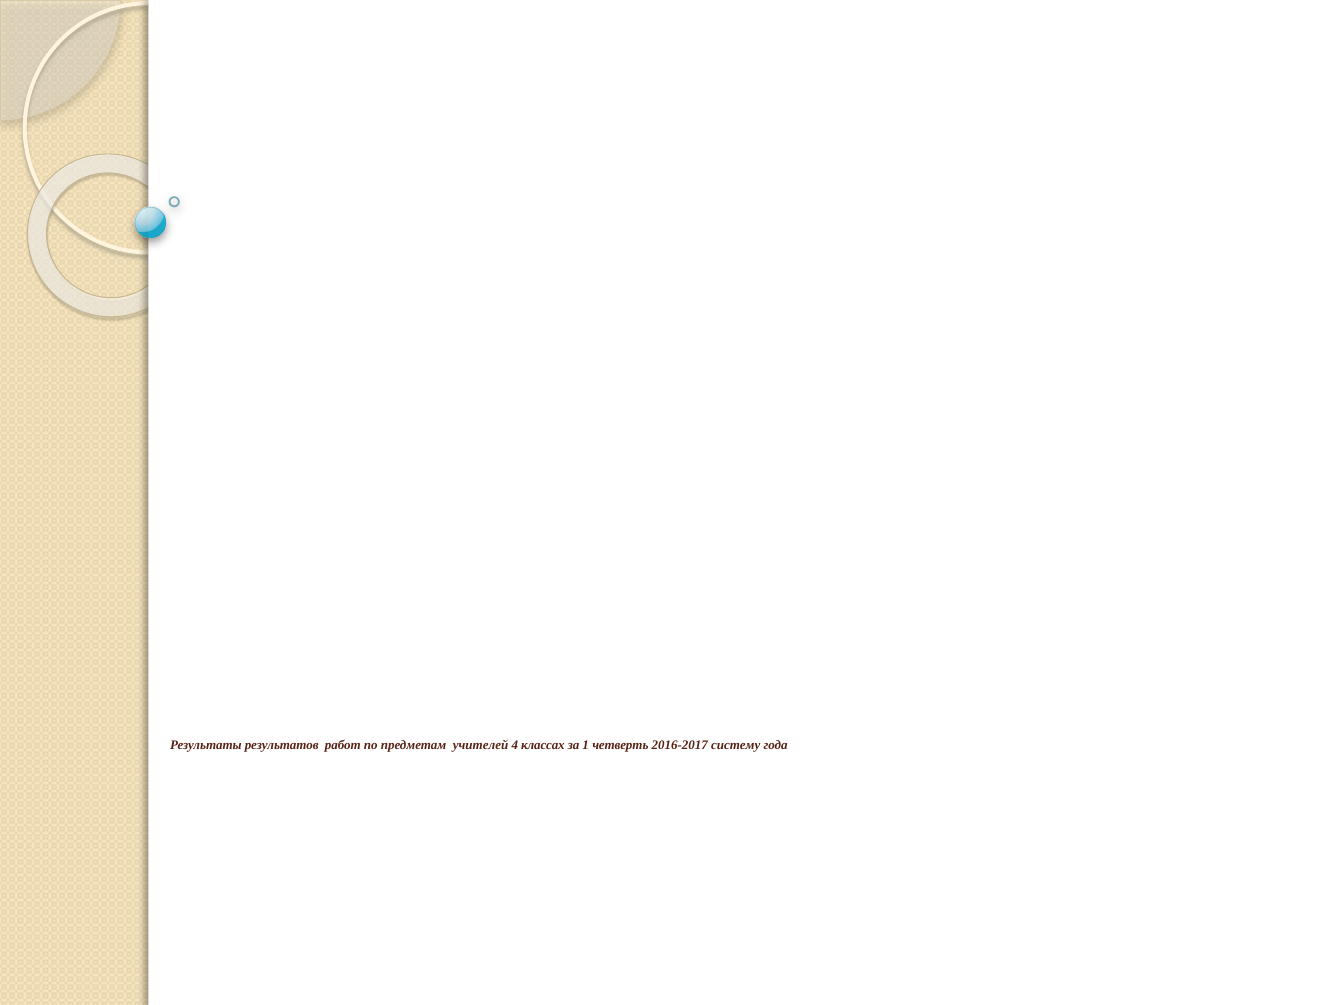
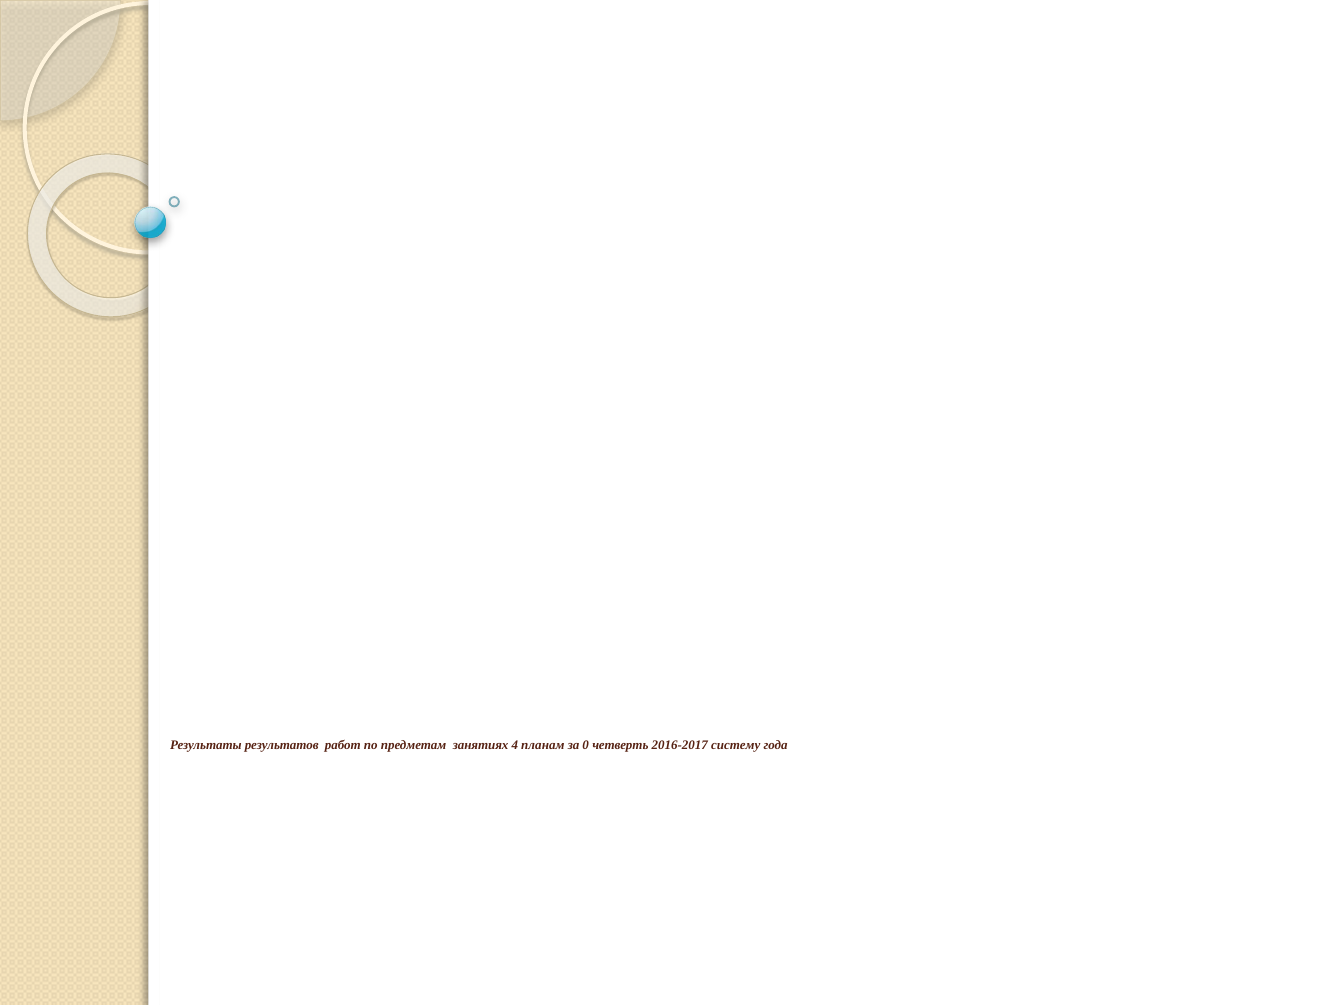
учителей: учителей -> занятиях (481, 745)
классах: классах -> планам (543, 745)
1: 1 -> 0 (586, 745)
